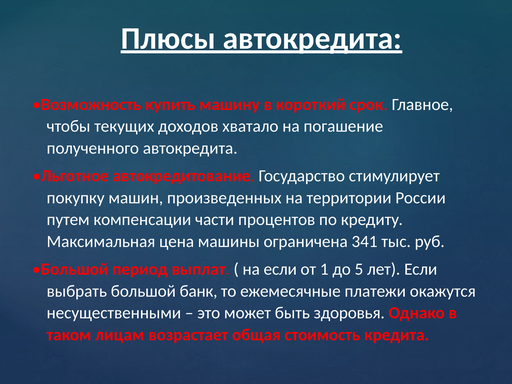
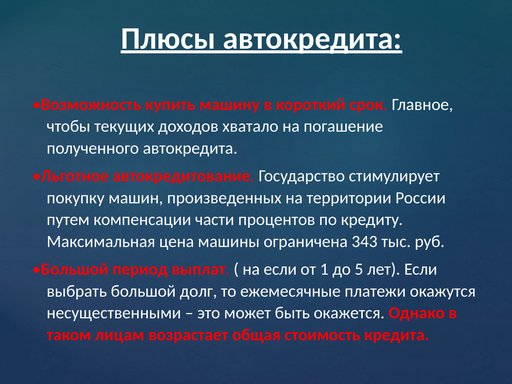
341: 341 -> 343 (365, 242)
банк: банк -> долг (198, 291)
здоровья: здоровья -> окажется (349, 313)
